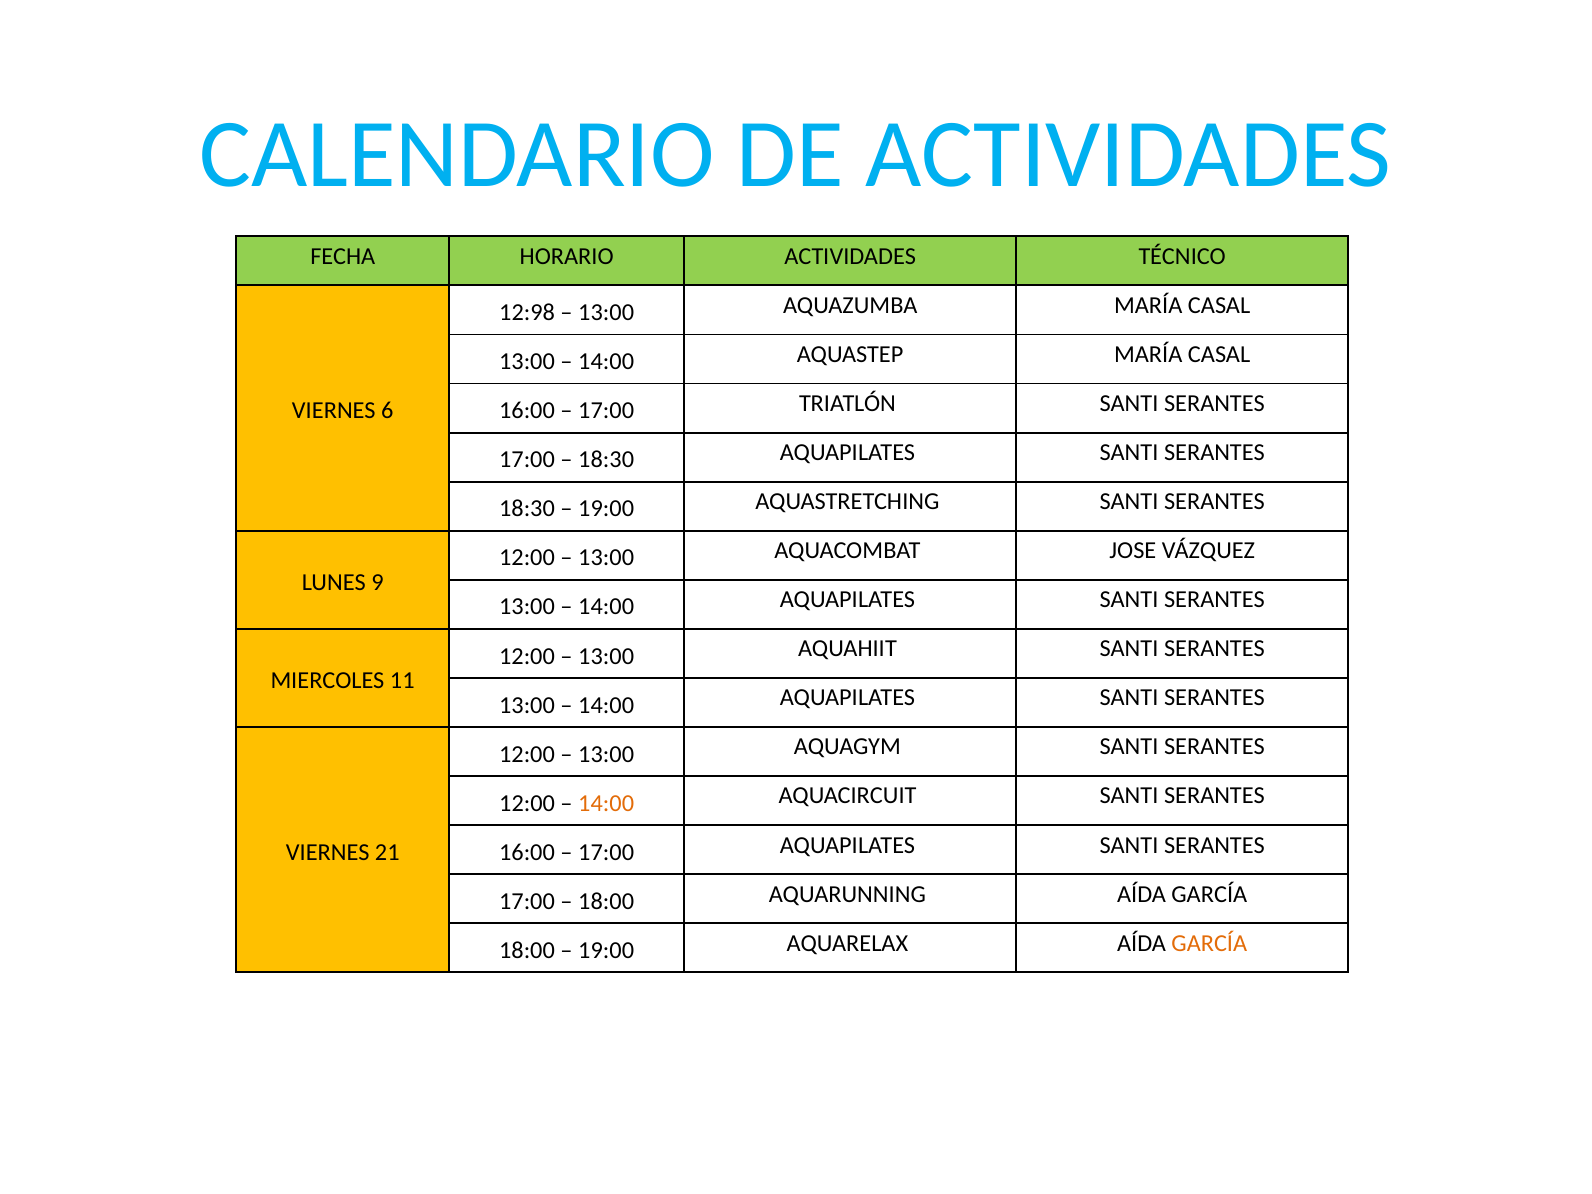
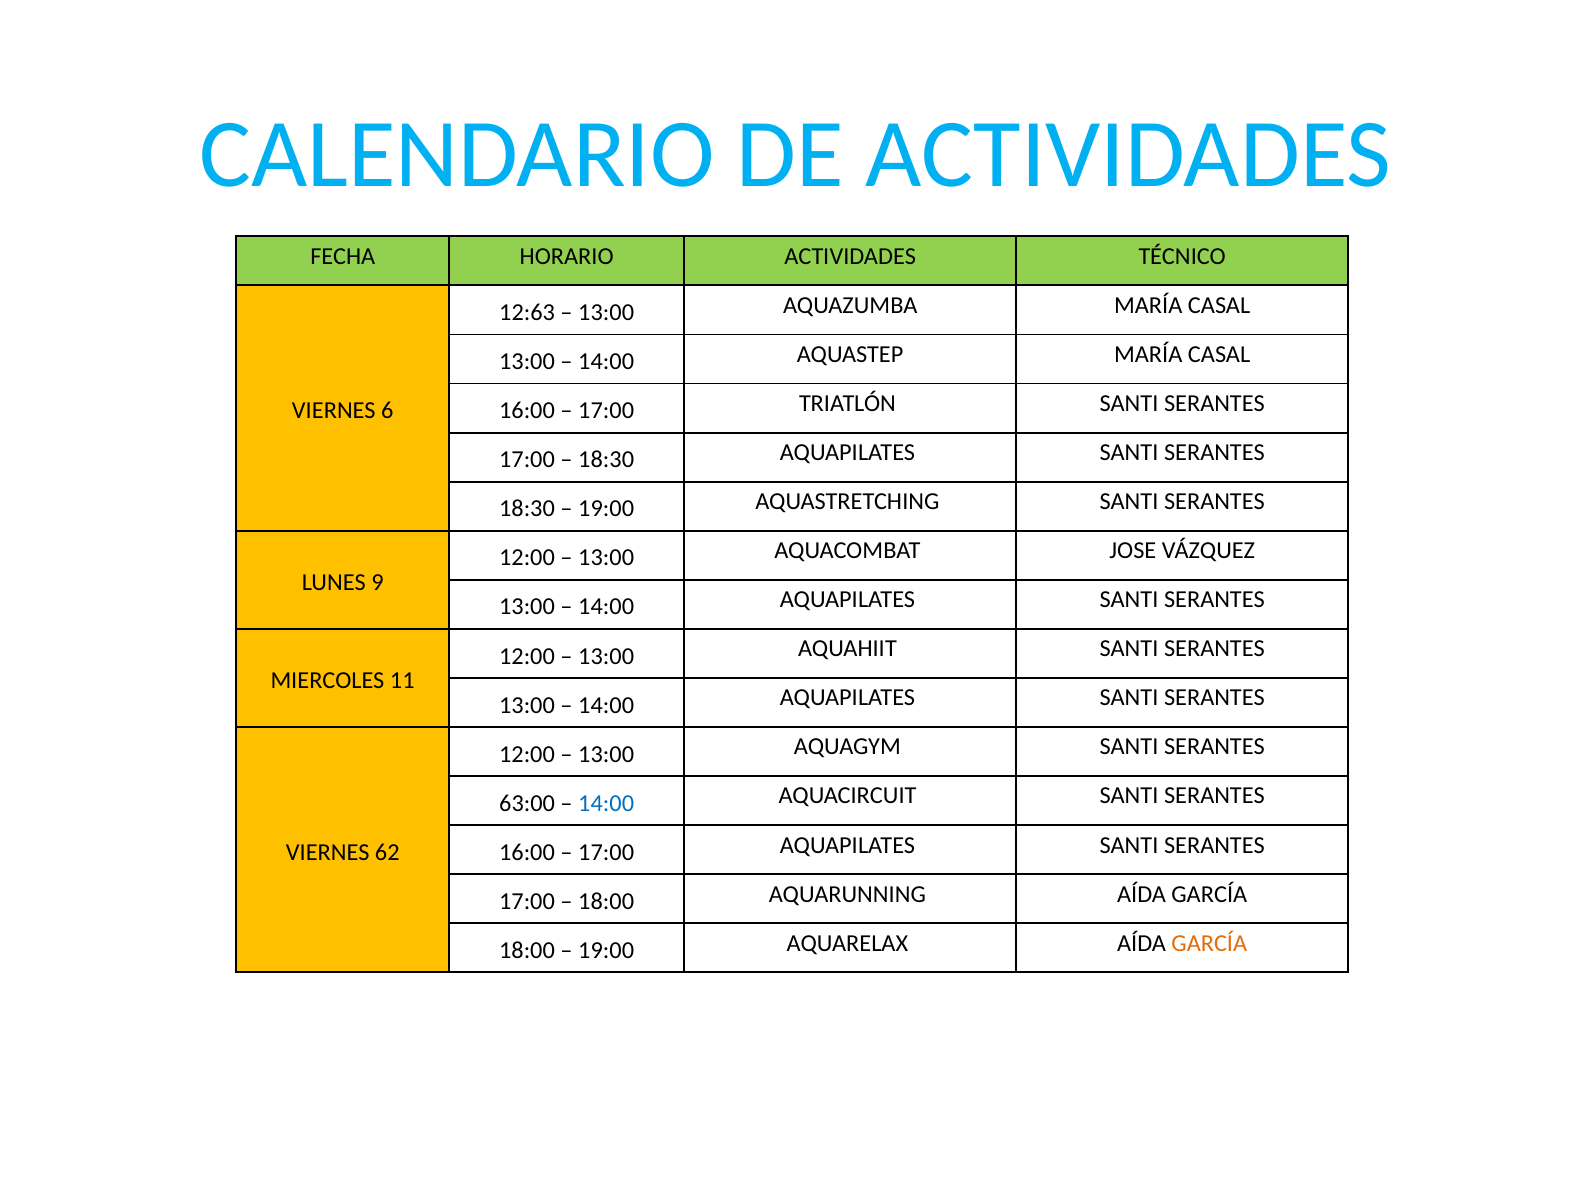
12:98: 12:98 -> 12:63 (527, 312)
12:00: 12:00 -> 63:00 (527, 803)
14:00 colour: orange -> blue (606, 803)
21: 21 -> 62 (387, 852)
